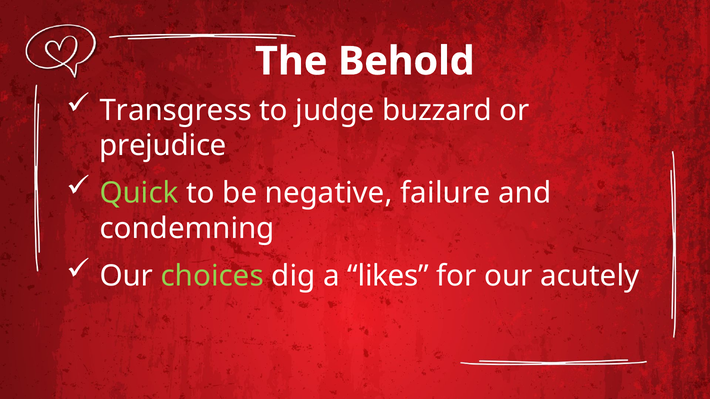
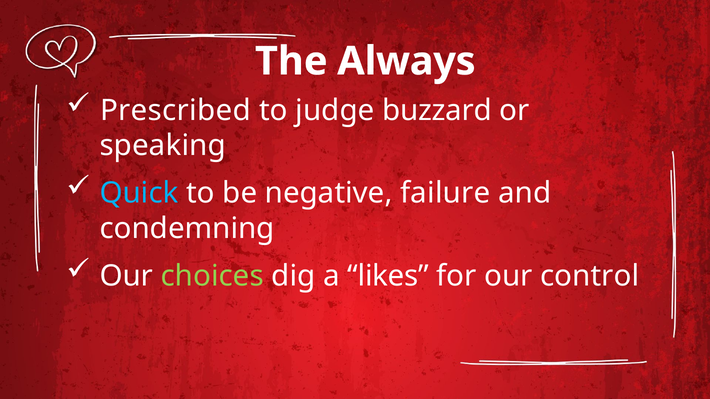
Behold: Behold -> Always (406, 61)
Transgress: Transgress -> Prescribed (176, 110)
prejudice: prejudice -> speaking (163, 146)
Quick colour: light green -> light blue (139, 193)
acutely: acutely -> control (590, 276)
